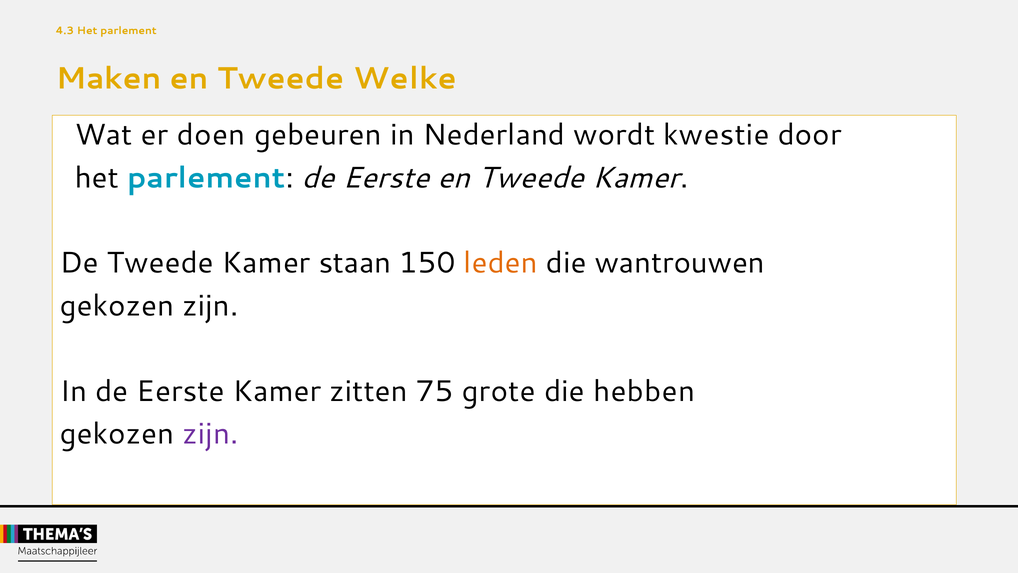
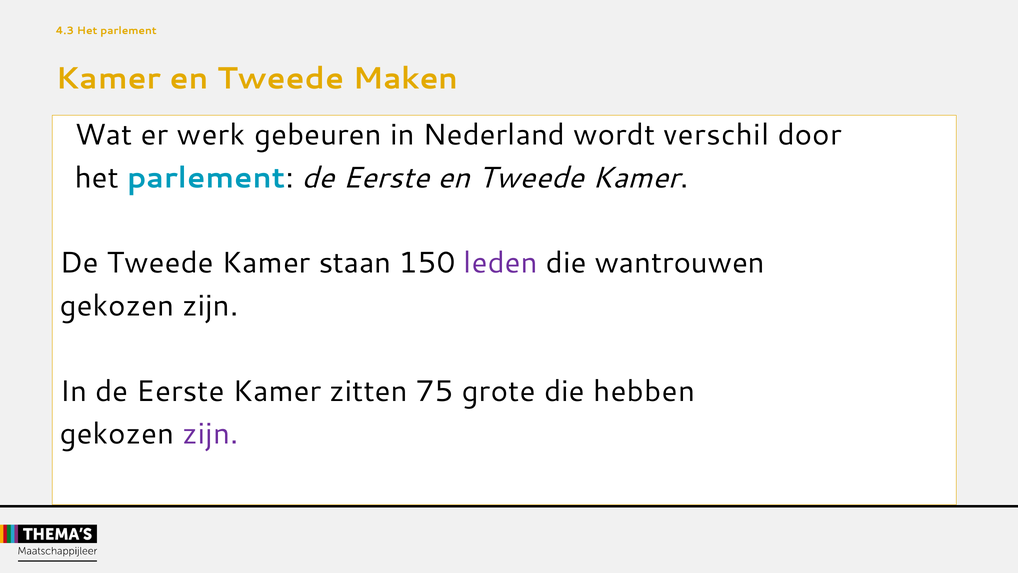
Maken: Maken -> Kamer (108, 79)
Welke: Welke -> Maken (405, 79)
doen: doen -> werk (211, 135)
kwestie: kwestie -> verschil (716, 135)
leden colour: orange -> purple (501, 263)
